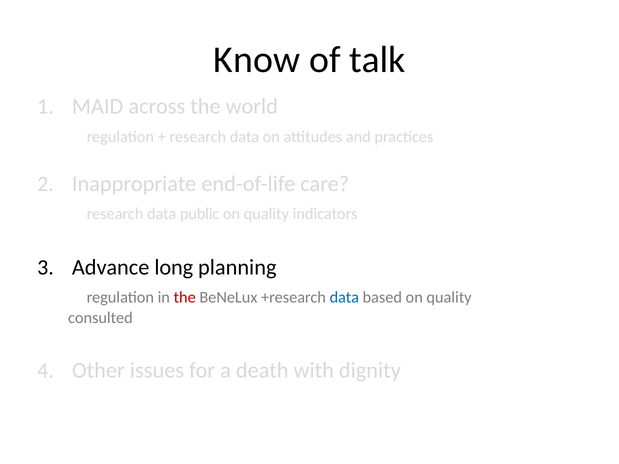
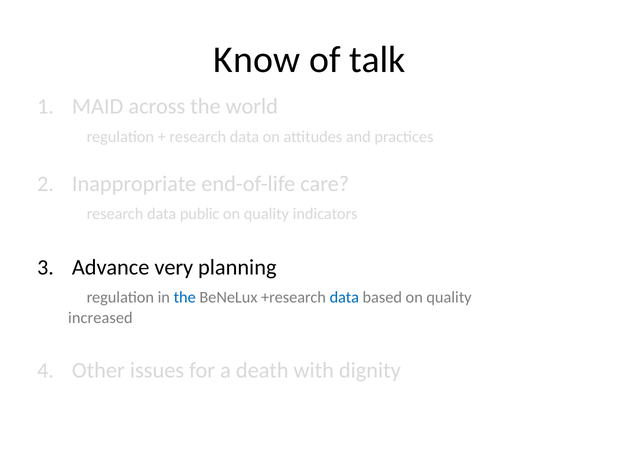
long: long -> very (174, 268)
the colour: red -> blue (185, 298)
consulted: consulted -> increased (100, 318)
